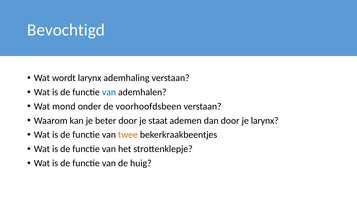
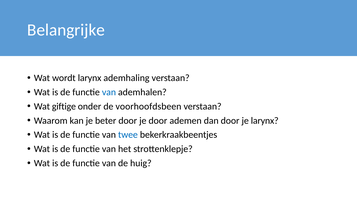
Bevochtigd: Bevochtigd -> Belangrijke (66, 30)
mond: mond -> giftige (64, 106)
je staat: staat -> door (158, 120)
twee colour: orange -> blue (128, 135)
